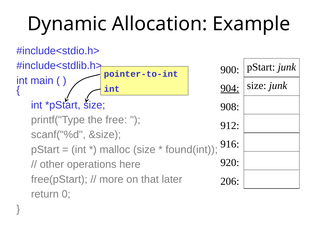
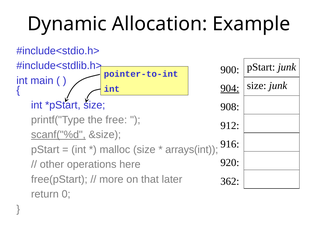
scanf("%d underline: none -> present (58, 134)
found(int: found(int -> arrays(int (192, 149)
206: 206 -> 362 (230, 181)
